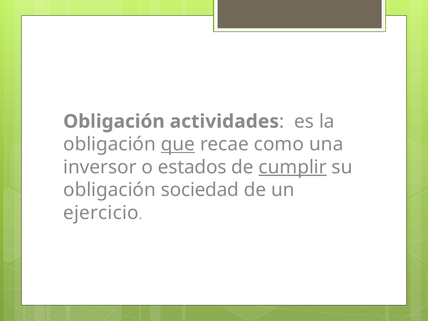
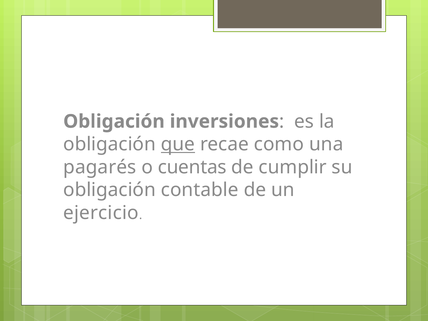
actividades: actividades -> inversiones (224, 121)
inversor: inversor -> pagarés (100, 167)
estados: estados -> cuentas (192, 167)
cumplir underline: present -> none (293, 167)
sociedad: sociedad -> contable (200, 190)
